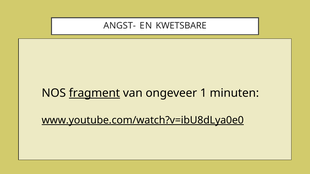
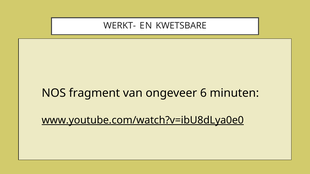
ANGST-: ANGST- -> WERKT- (120, 26)
fragment underline: present -> none (94, 93)
1: 1 -> 6 (203, 93)
